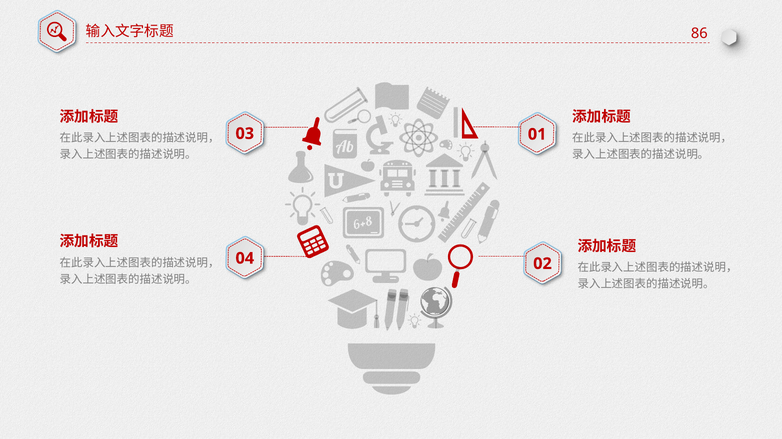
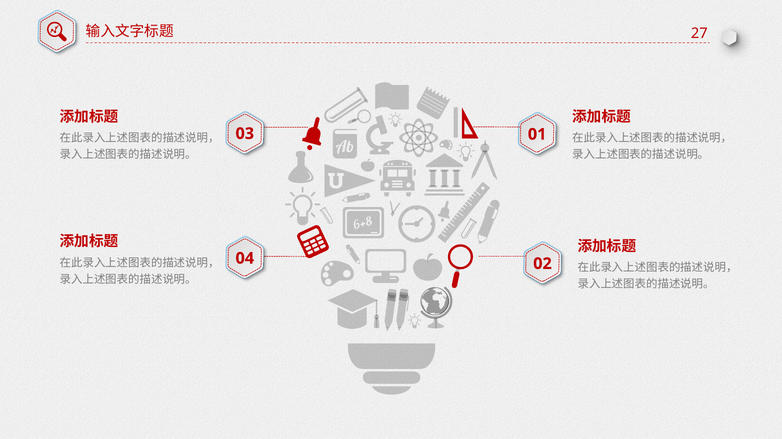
86: 86 -> 27 (699, 33)
